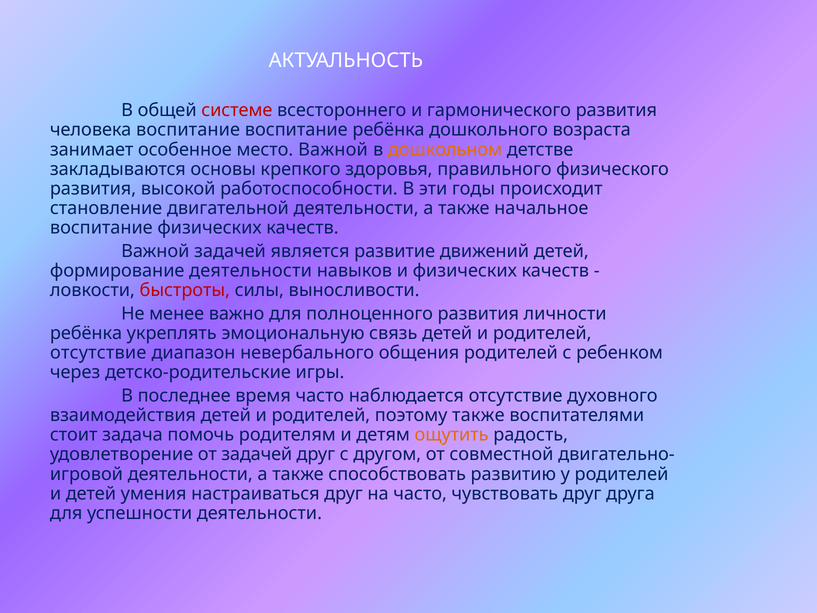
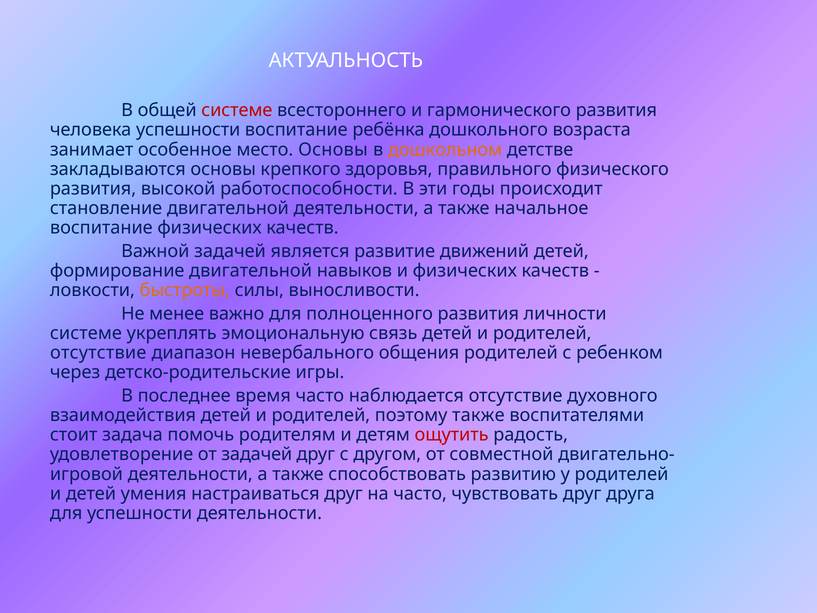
человека воспитание: воспитание -> успешности (188, 130)
место Важной: Важной -> Основы (333, 149)
формирование деятельности: деятельности -> двигательной (251, 271)
быстроты colour: red -> orange (185, 290)
ребёнка: ребёнка -> системе (86, 333)
ощутить colour: orange -> red (452, 435)
